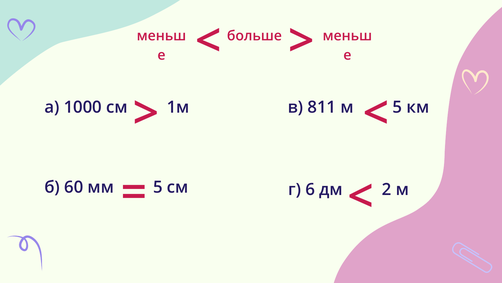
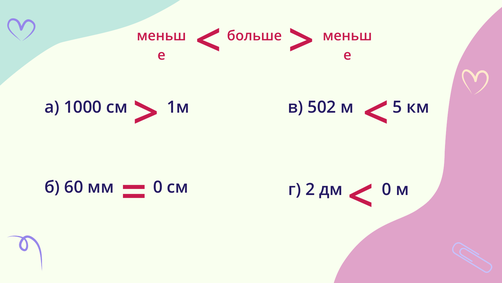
811: 811 -> 502 (322, 107)
мм 5: 5 -> 0 (158, 187)
6: 6 -> 2 (310, 189)
дм 2: 2 -> 0 (387, 189)
